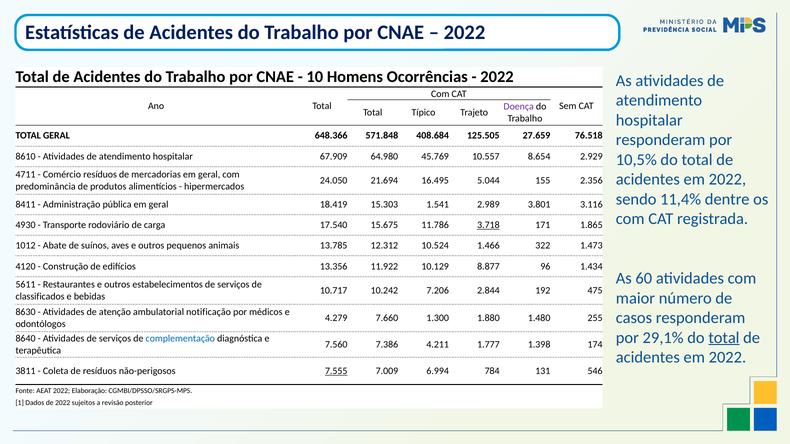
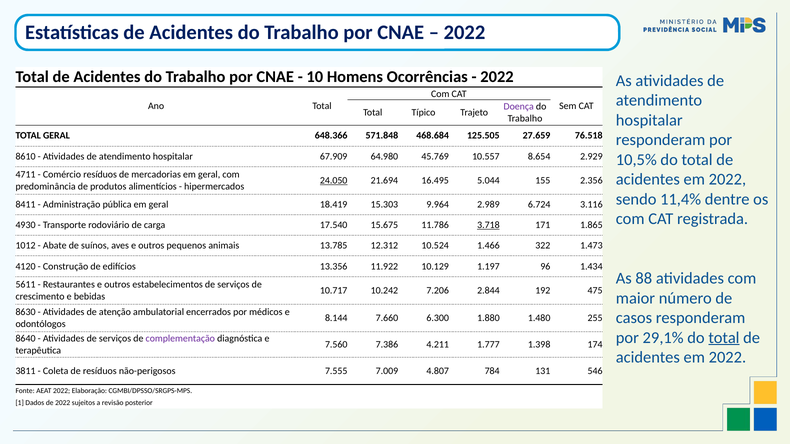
408.684: 408.684 -> 468.684 (433, 136)
24.050 underline: none -> present (334, 181)
1.541: 1.541 -> 9.964 (438, 205)
3.801: 3.801 -> 6.724 (539, 205)
8.877: 8.877 -> 1.197 (488, 267)
60: 60 -> 88 (644, 279)
classificados: classificados -> crescimento (40, 297)
notificação: notificação -> encerrados (209, 312)
4.279: 4.279 -> 8.144 (336, 318)
1.300: 1.300 -> 6.300 (438, 318)
complementação colour: blue -> purple (180, 339)
7.555 underline: present -> none (336, 371)
6.994: 6.994 -> 4.807 (438, 371)
